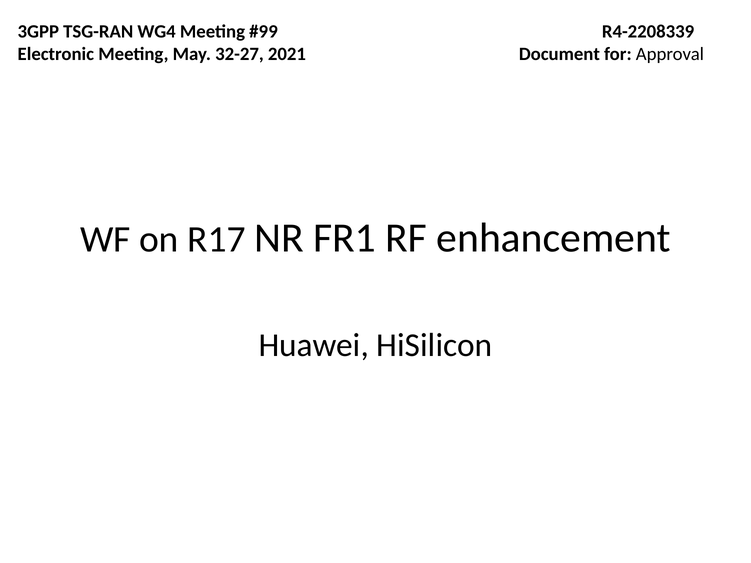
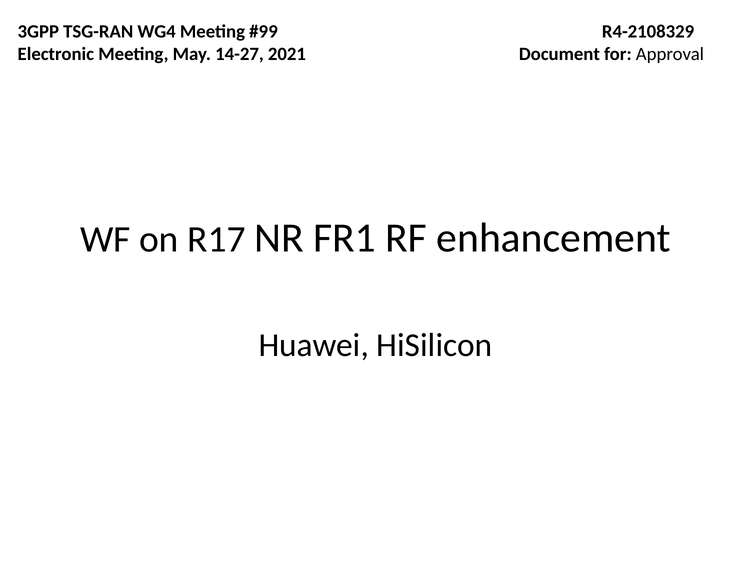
R4-2208339: R4-2208339 -> R4-2108329 (648, 32)
32-27: 32-27 -> 14-27 (239, 54)
